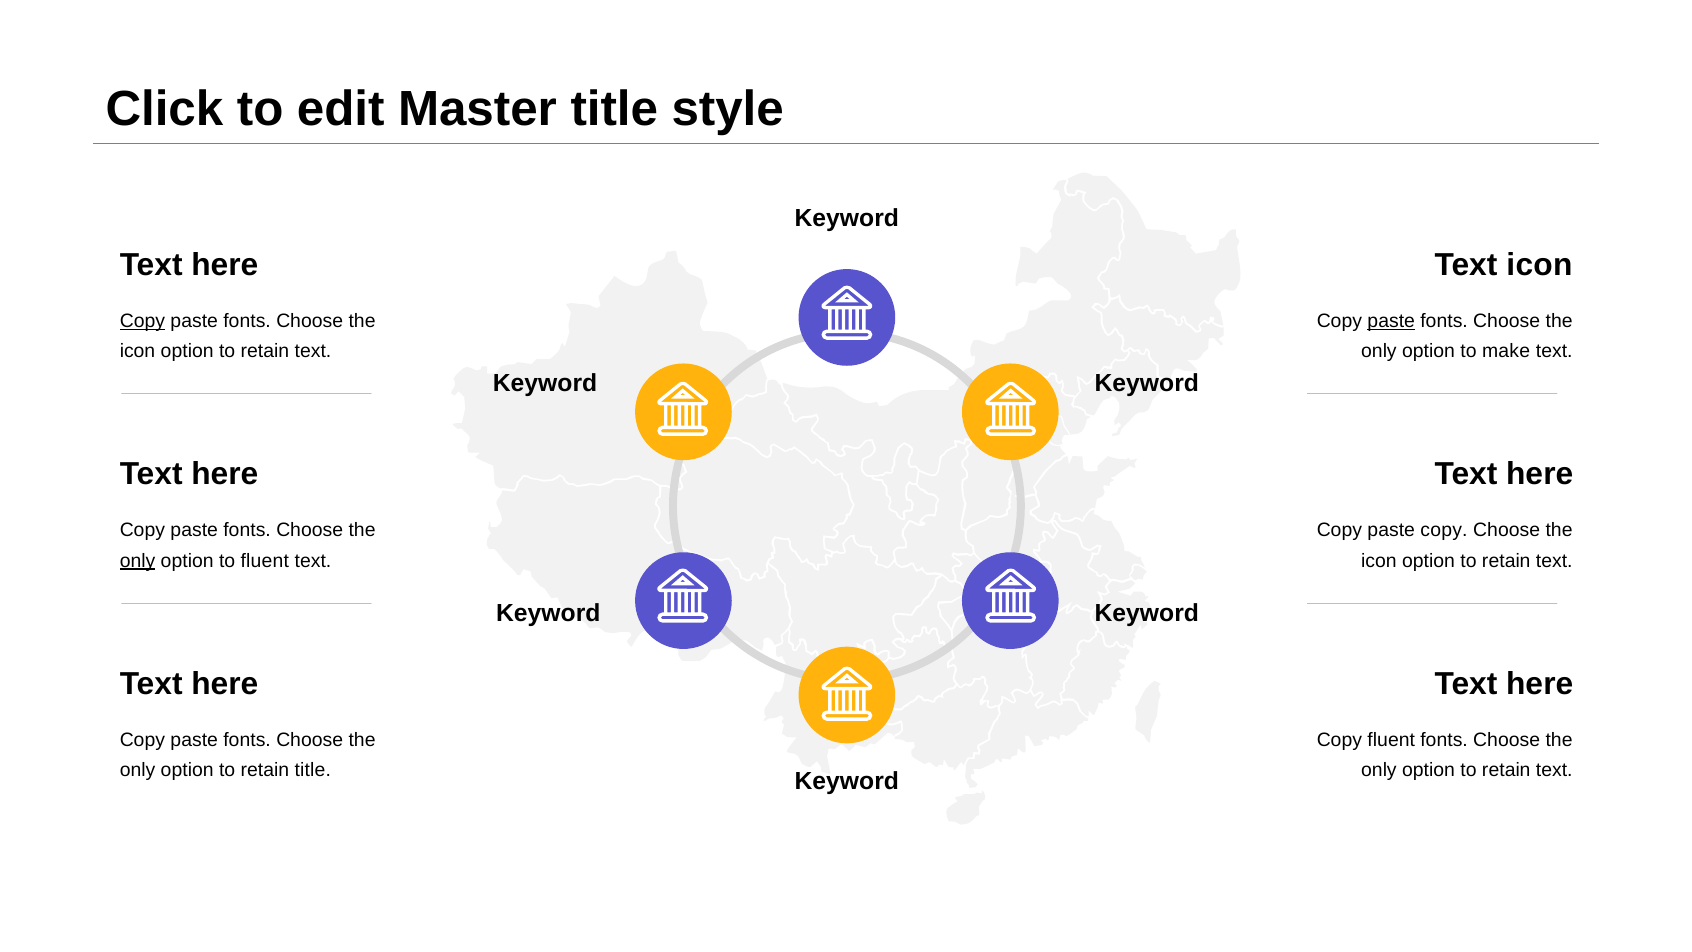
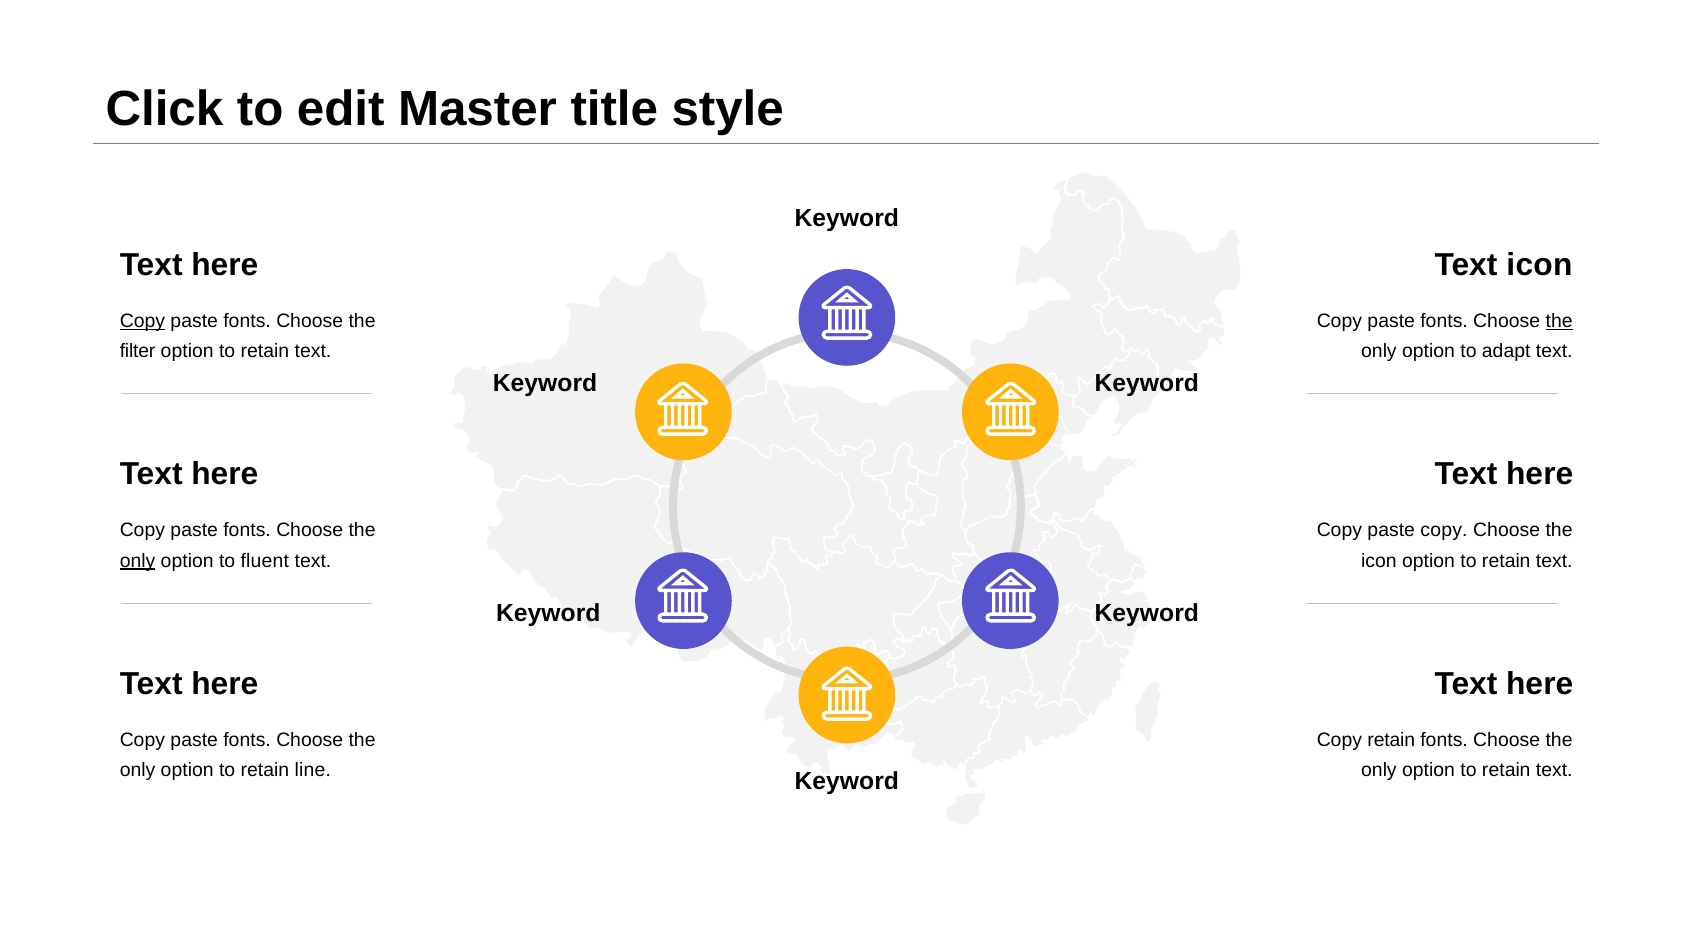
paste underline: present -> none (1391, 321)
the underline: none -> present (1559, 321)
icon: icon -> filter (138, 351)
make: make -> adapt (1506, 351)
Copy fluent: fluent -> retain (1391, 740)
retain title: title -> line (313, 770)
